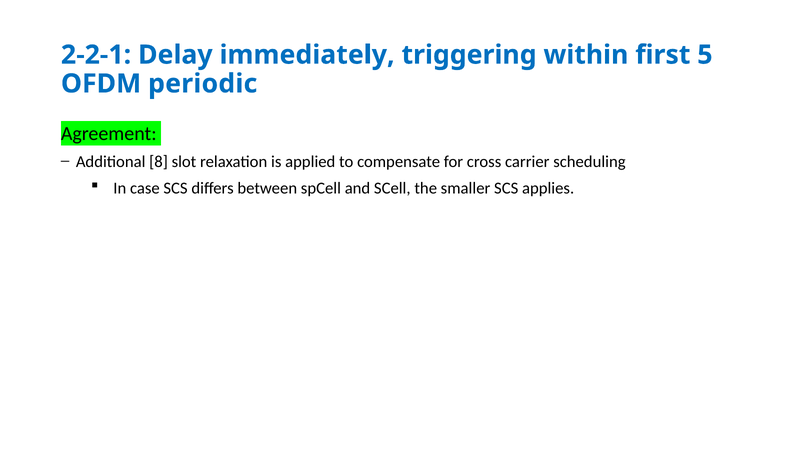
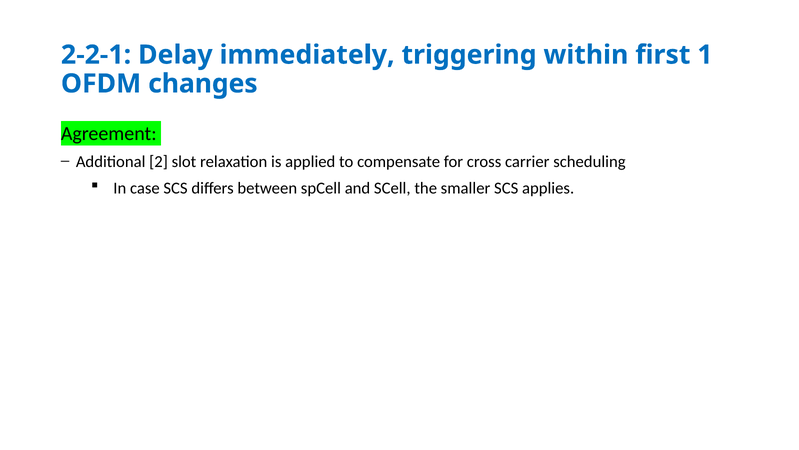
5: 5 -> 1 (705, 55)
periodic: periodic -> changes (203, 84)
8: 8 -> 2 (159, 161)
